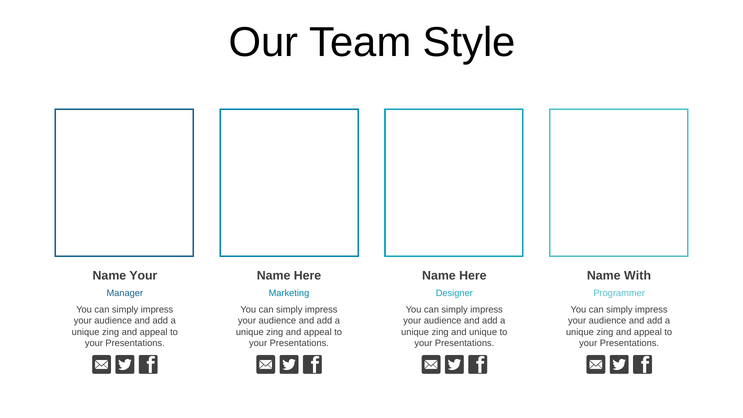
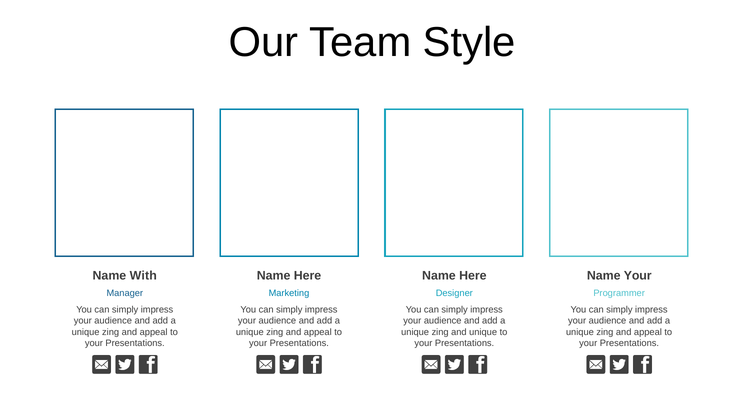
Name Your: Your -> With (143, 275)
Name With: With -> Your (638, 275)
